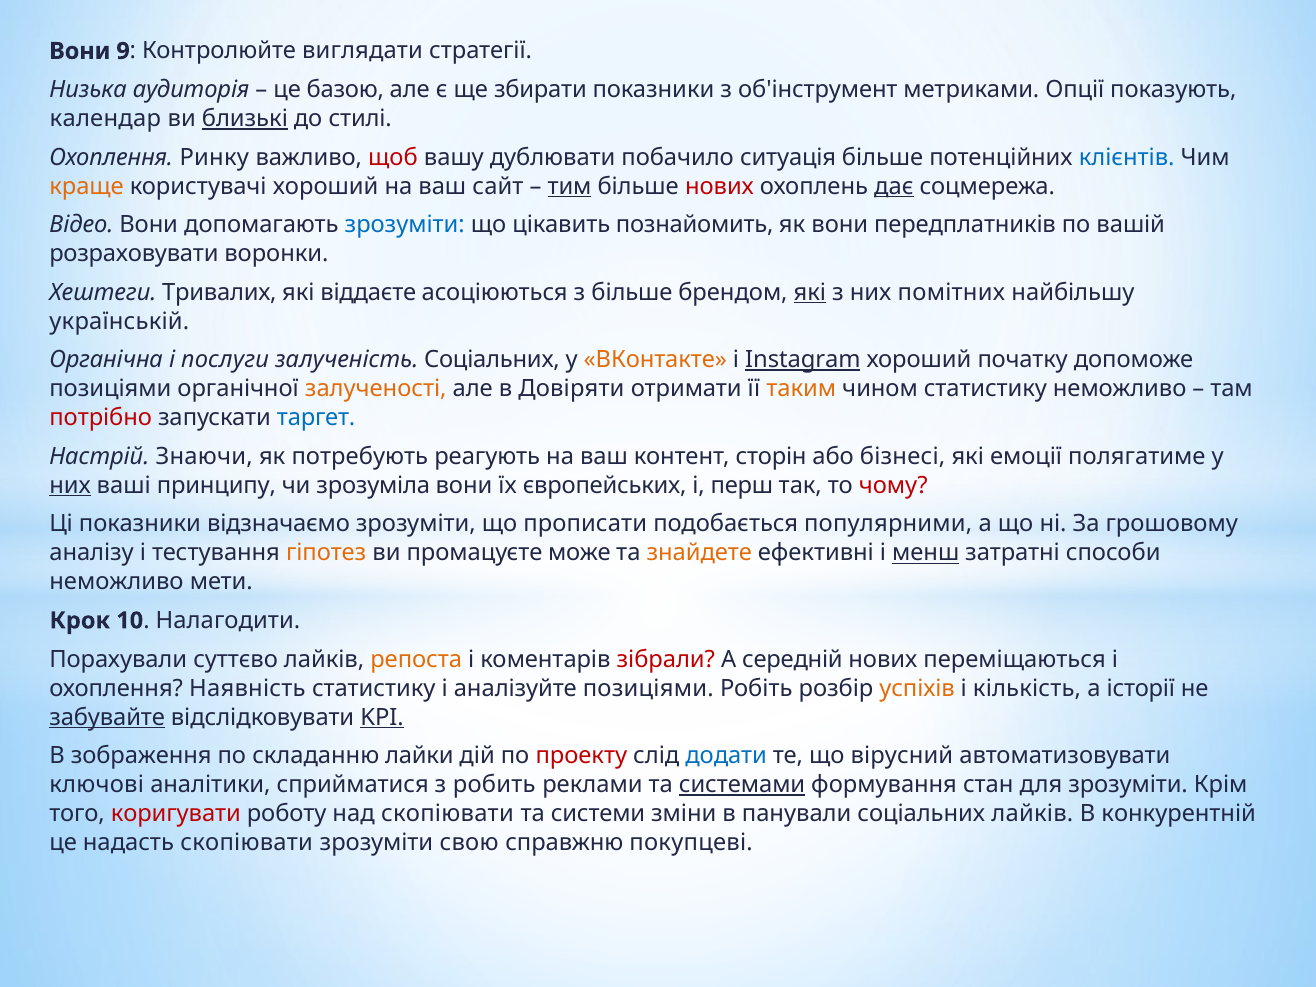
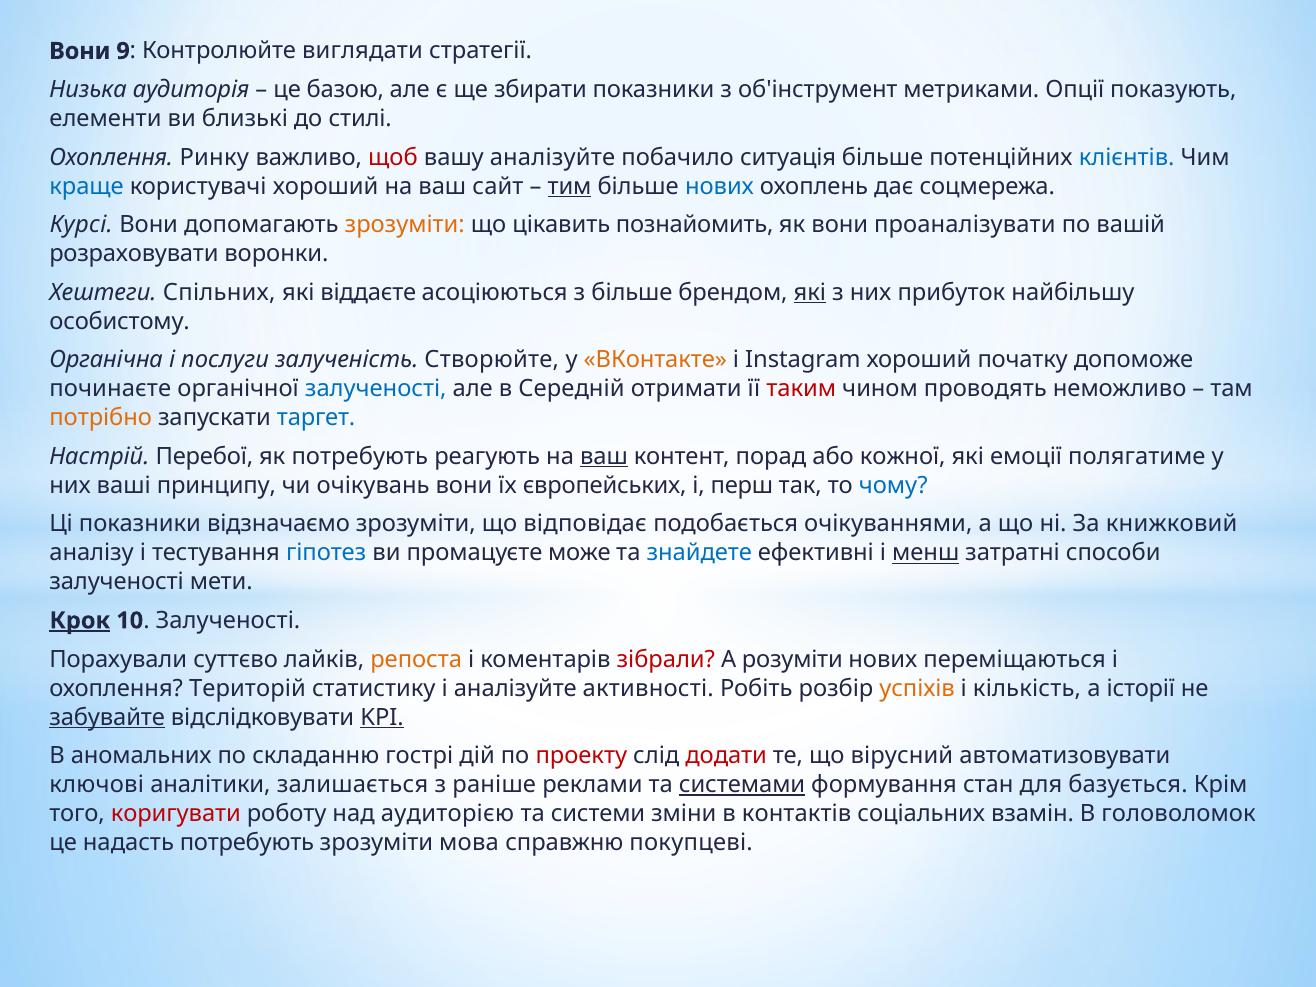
календар: календар -> елементи (105, 119)
близькі underline: present -> none (245, 119)
вашу дублювати: дублювати -> аналізуйте (553, 157)
краще colour: orange -> blue (87, 186)
нових colour: red -> blue (719, 186)
дає underline: present -> none (894, 186)
Відео: Відео -> Курсі (81, 225)
зрозуміти colour: blue -> orange (405, 225)
передплатників: передплатників -> проаналізувати (965, 225)
Тривалих: Тривалих -> Спільних (219, 292)
помітних: помітних -> прибуток (951, 292)
українській: українській -> особистому (120, 321)
залученість Соціальних: Соціальних -> Створюйте (492, 360)
Instagram underline: present -> none (803, 360)
позиціями: позиціями -> починаєте (110, 389)
залученості colour: orange -> blue (376, 389)
Довіряти: Довіряти -> Середній (572, 389)
таким colour: orange -> red (801, 389)
чином статистику: статистику -> проводять (985, 389)
потрібно colour: red -> orange (101, 418)
Знаючи: Знаючи -> Перебої (204, 456)
ваш underline: none -> present (604, 456)
сторін: сторін -> порад (771, 456)
бізнесі: бізнесі -> кожної (903, 456)
них underline: present -> none (70, 485)
зрозуміла: зрозуміла -> очікувань (373, 485)
чому colour: red -> blue (893, 485)
прописати: прописати -> відповідає (585, 524)
популярними: популярними -> очікуваннями (888, 524)
грошовому: грошовому -> книжковий (1172, 524)
гіпотез colour: orange -> blue (326, 553)
знайдете colour: orange -> blue (699, 553)
неможливо: неможливо -> залученості (117, 582)
Крок underline: none -> present (80, 621)
10 Налагодити: Налагодити -> Залученості (228, 621)
середній: середній -> розуміти (792, 659)
Наявність: Наявність -> Територій (247, 688)
аналізуйте позиціями: позиціями -> активності (648, 688)
зображення: зображення -> аномальних (141, 756)
лайки: лайки -> гострі (419, 756)
додати colour: blue -> red (726, 756)
сприйматися: сприйматися -> залишається (353, 785)
робить: робить -> раніше (494, 785)
для зрозуміти: зрозуміти -> базується (1128, 785)
над скопіювати: скопіювати -> аудиторією (447, 814)
панували: панували -> контактів (797, 814)
соціальних лайків: лайків -> взамін (1033, 814)
конкурентній: конкурентній -> головоломок (1179, 814)
надасть скопіювати: скопіювати -> потребують (247, 843)
свою: свою -> мова (469, 843)
